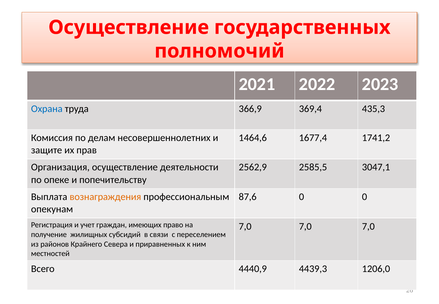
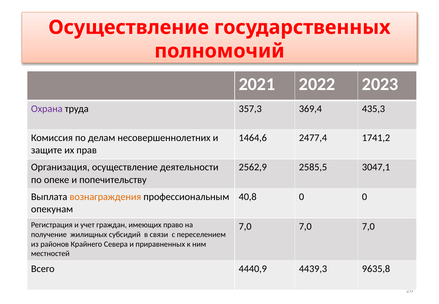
Охрана colour: blue -> purple (47, 109)
366,9: 366,9 -> 357,3 (250, 109)
1677,4: 1677,4 -> 2477,4 (313, 138)
87,6: 87,6 -> 40,8 (248, 197)
1206,0: 1206,0 -> 9635,8 (376, 269)
